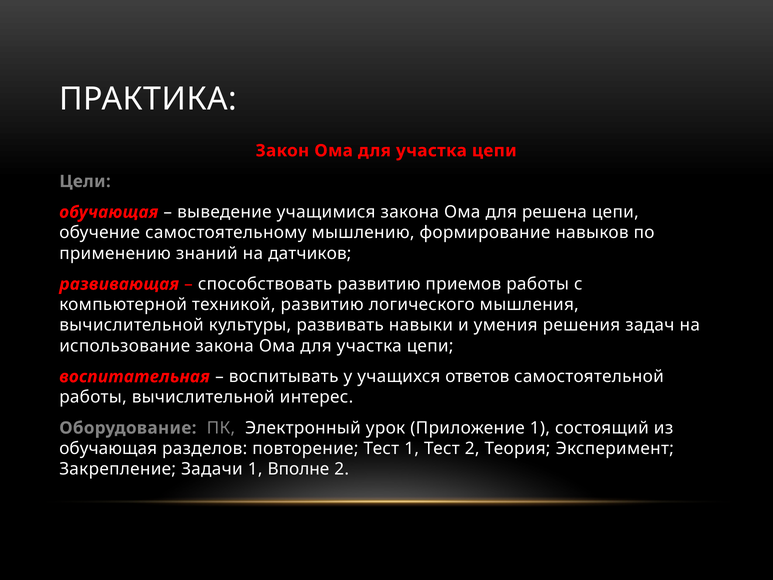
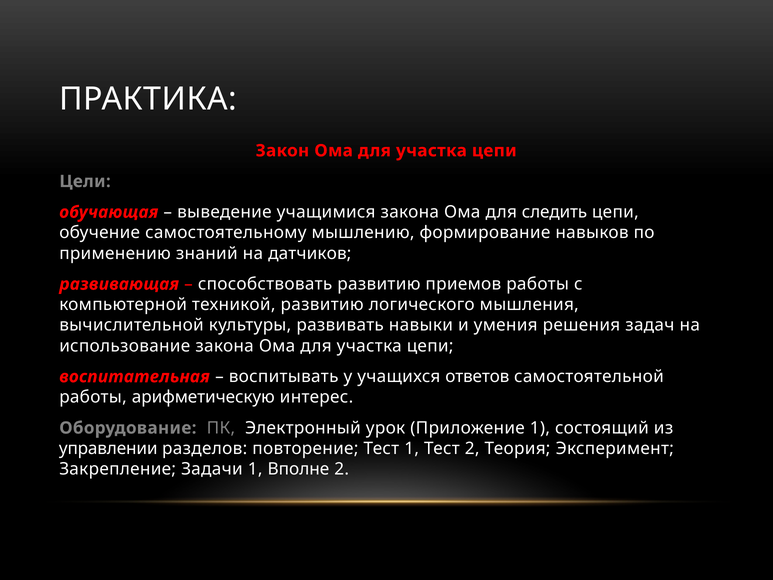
решена: решена -> следить (555, 212)
работы вычислительной: вычислительной -> арифметическую (203, 397)
обучающая: обучающая -> управлении (108, 448)
